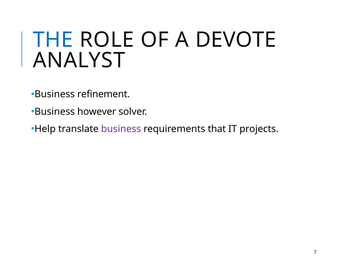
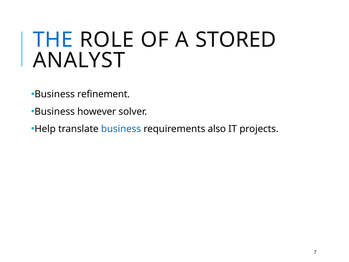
DEVOTE: DEVOTE -> STORED (236, 40)
business colour: purple -> blue (121, 129)
that: that -> also (217, 129)
